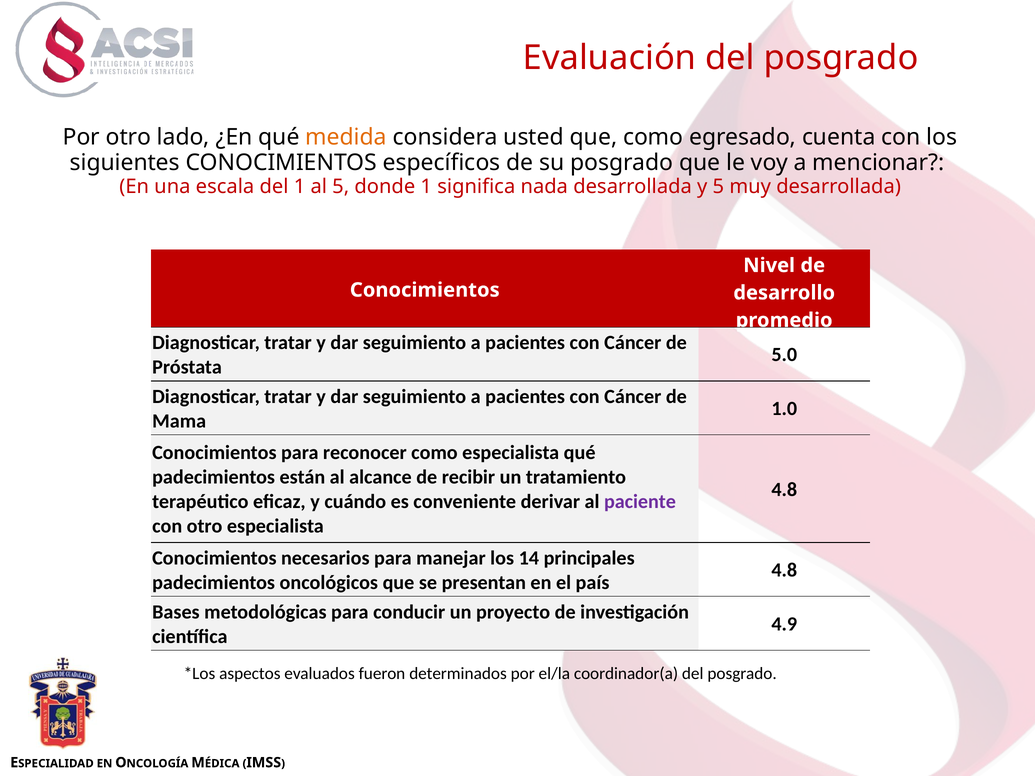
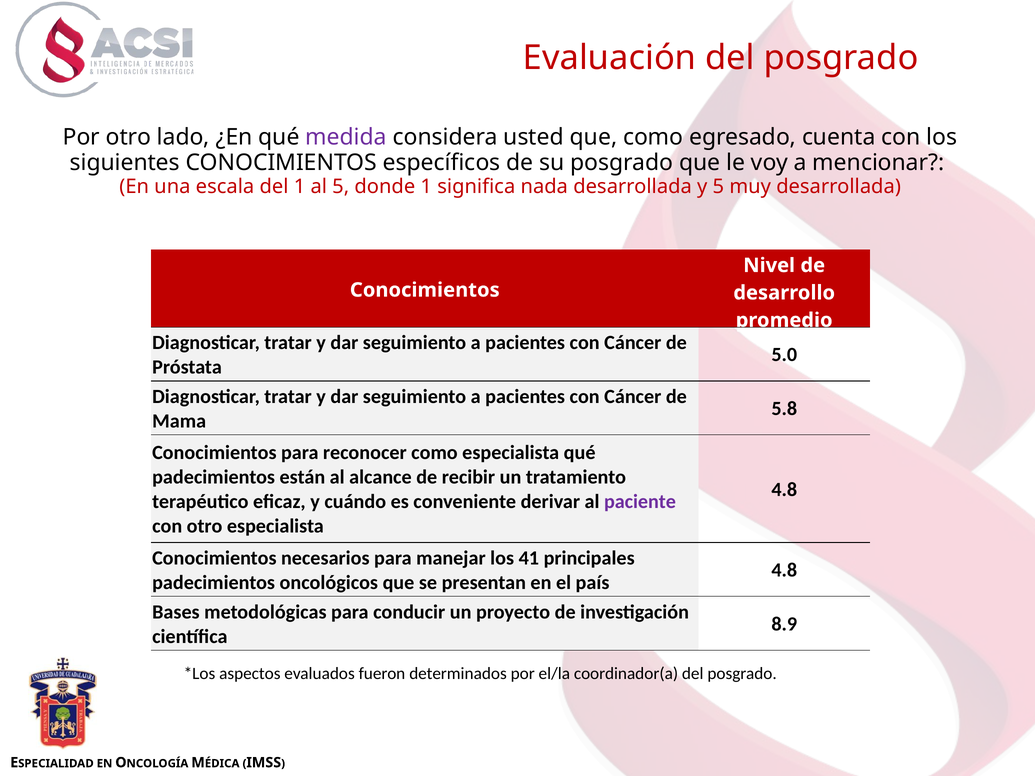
medida colour: orange -> purple (346, 137)
1.0: 1.0 -> 5.8 (784, 409)
14: 14 -> 41 (529, 558)
4.9: 4.9 -> 8.9 (784, 624)
